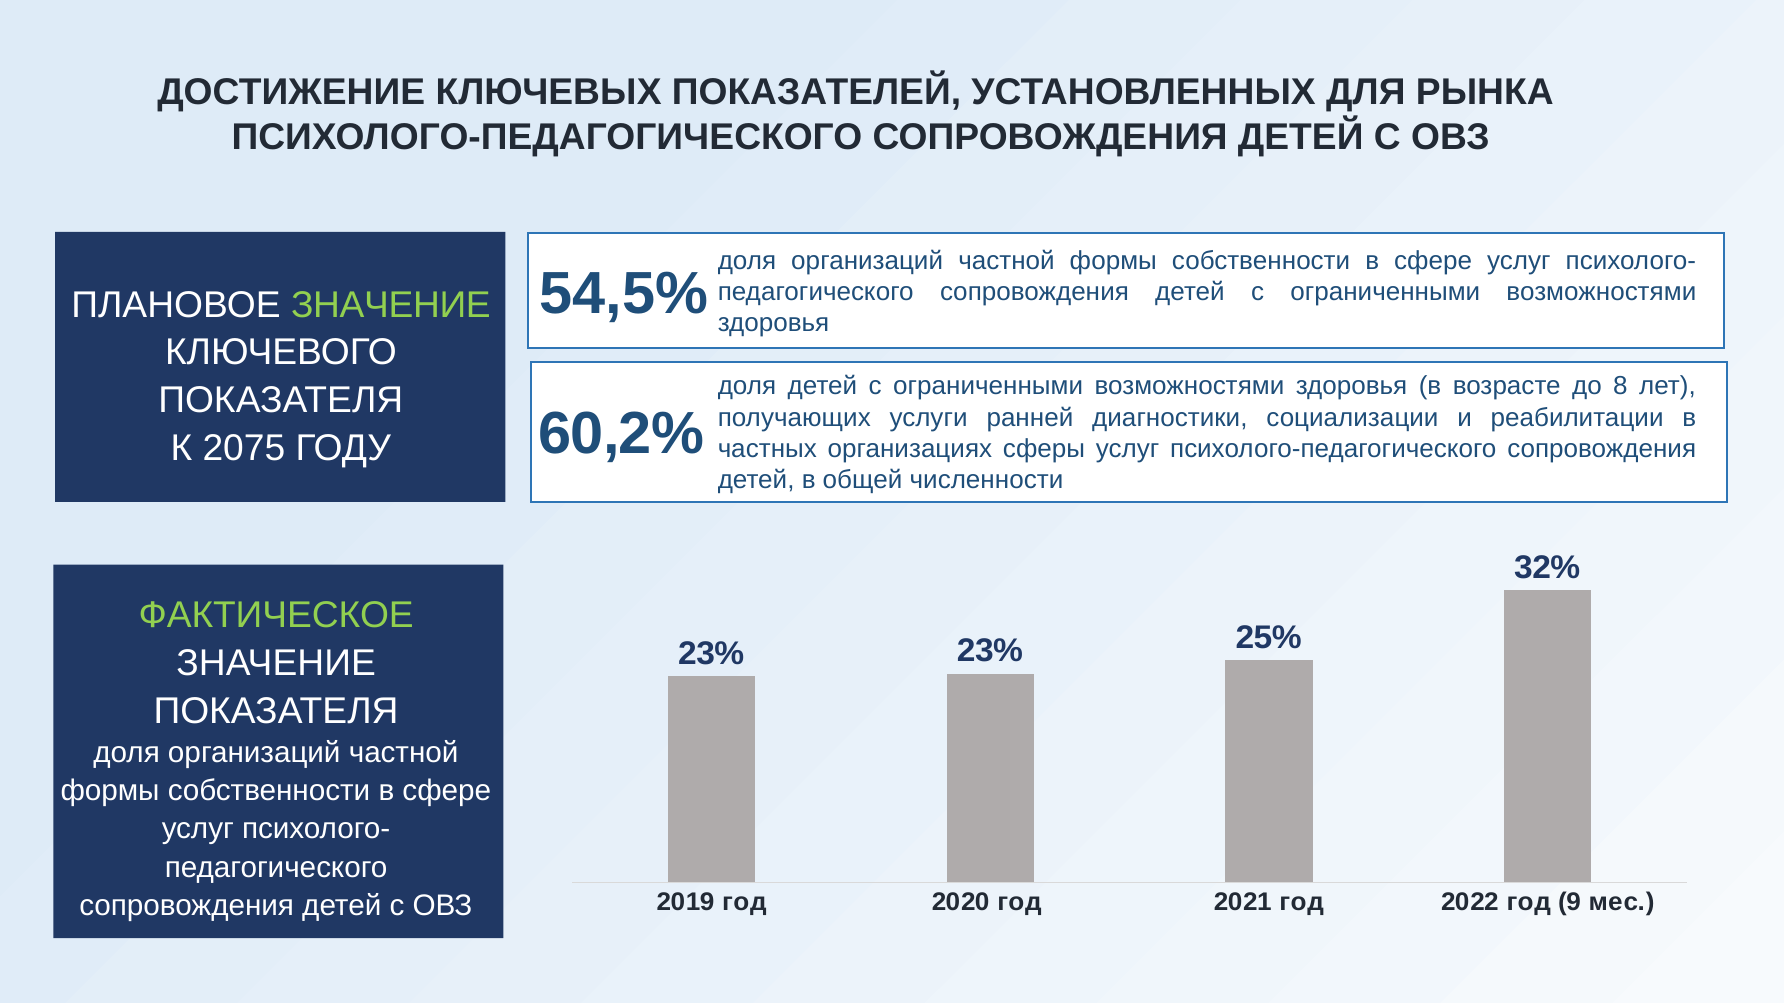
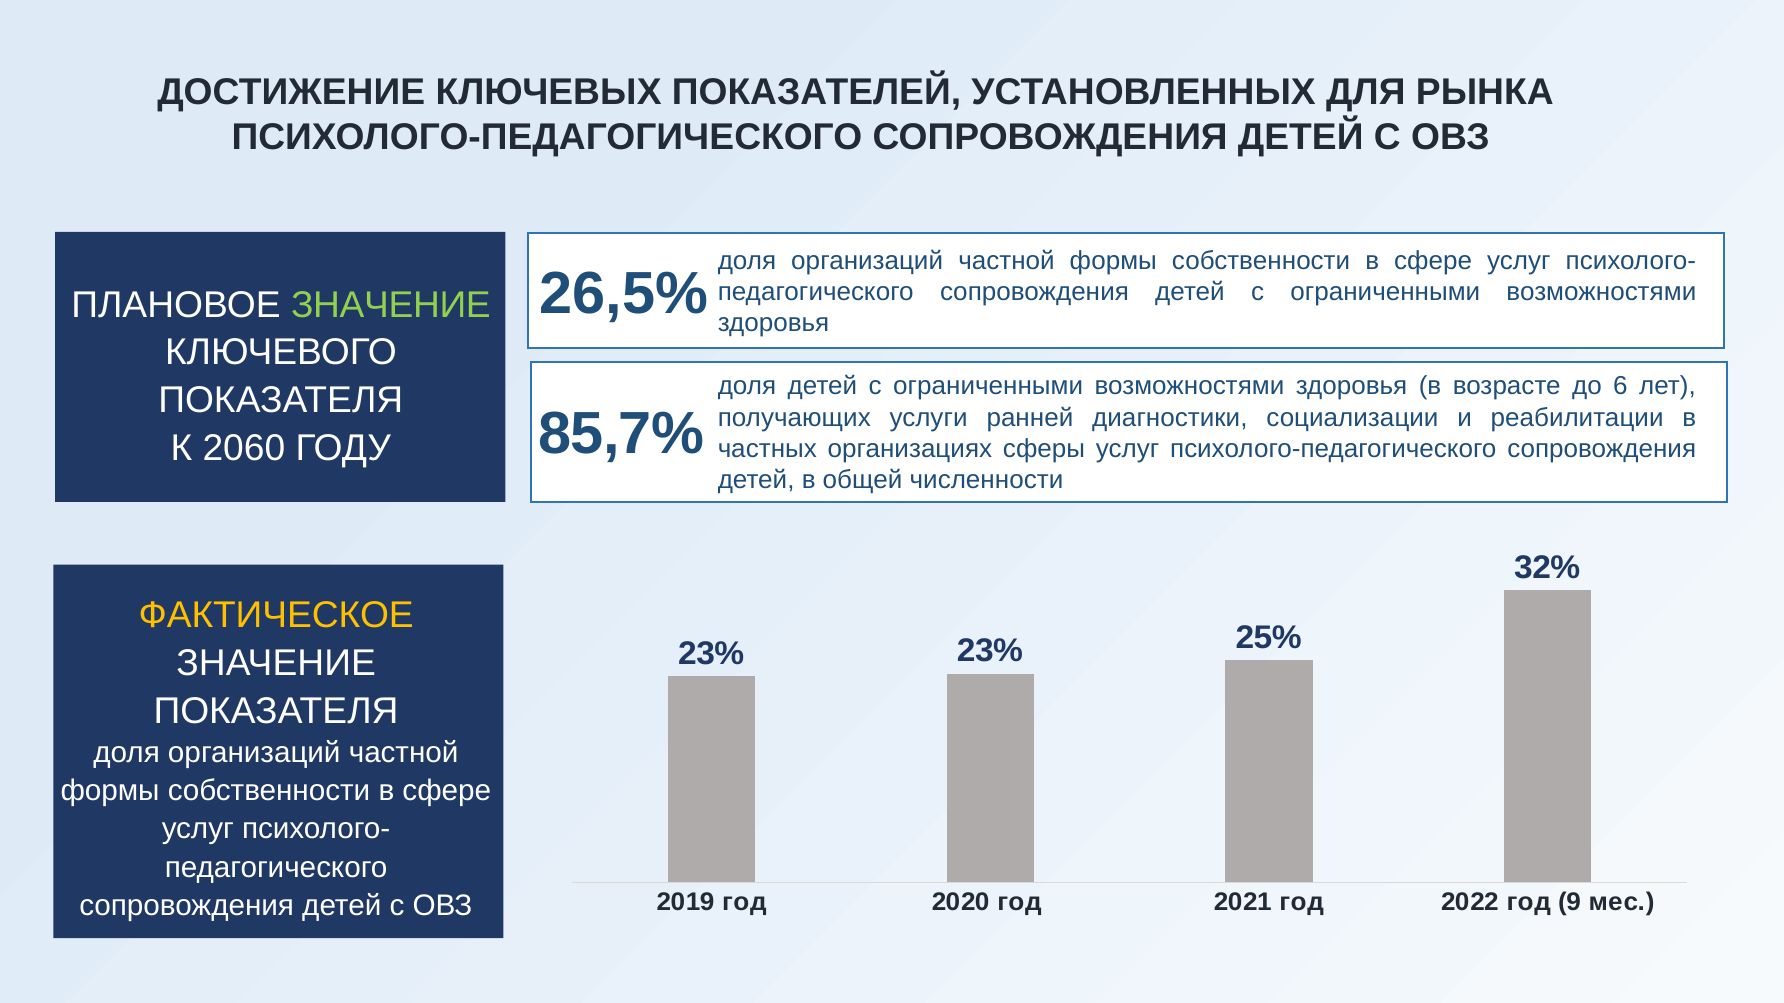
54,5%: 54,5% -> 26,5% (624, 294)
8: 8 -> 6 (1620, 387)
60,2%: 60,2% -> 85,7% (621, 434)
2075: 2075 -> 2060 (244, 448)
ФАКТИЧЕСКОЕ colour: light green -> yellow (276, 616)
